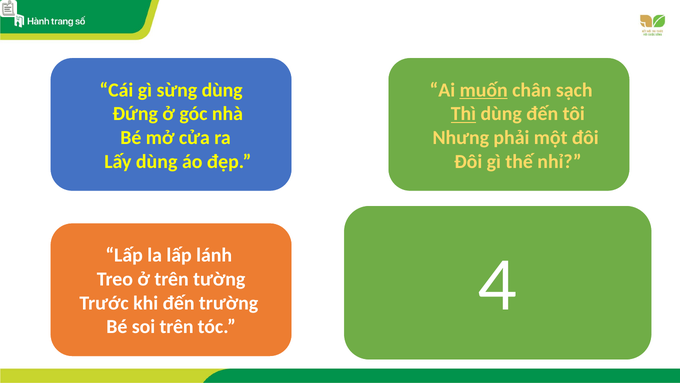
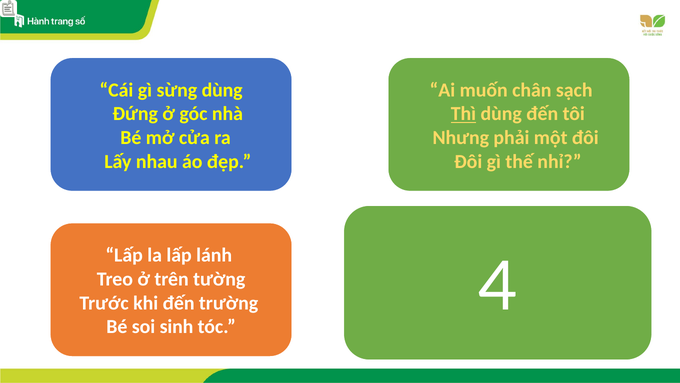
muốn underline: present -> none (484, 90)
Lấy dùng: dùng -> nhau (157, 161)
soi trên: trên -> sinh (177, 326)
